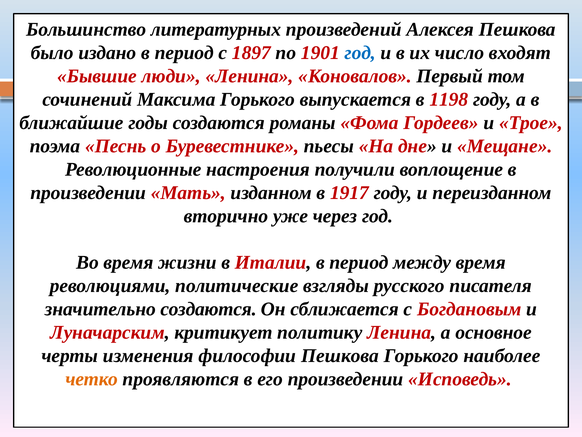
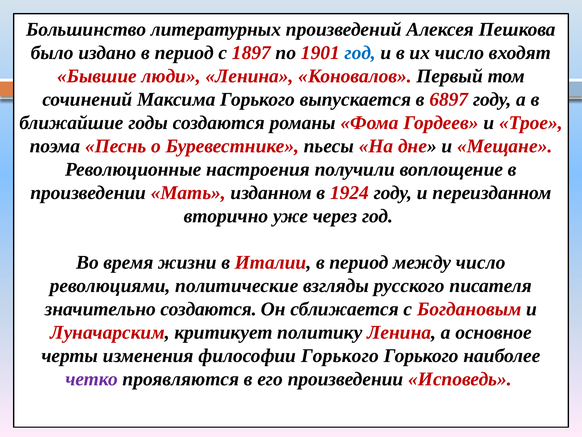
1198: 1198 -> 6897 (449, 99)
1917: 1917 -> 1924 (349, 192)
между время: время -> число (481, 262)
философии Пешкова: Пешкова -> Горького (340, 355)
четко colour: orange -> purple (92, 379)
